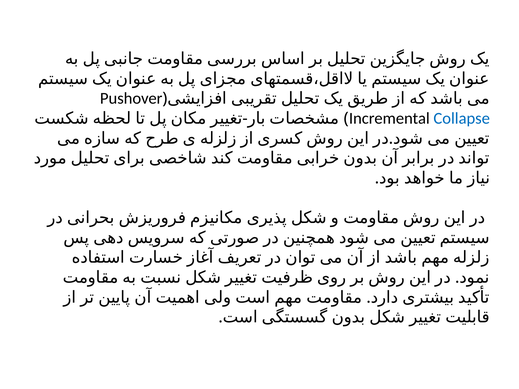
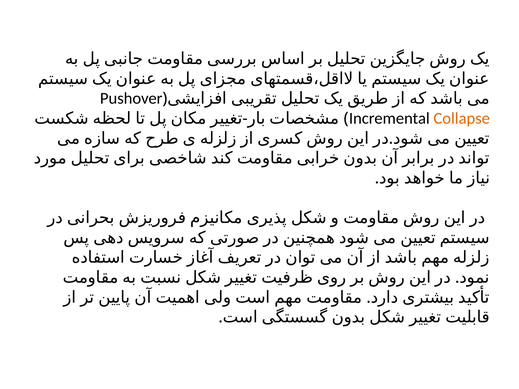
Collapse colour: blue -> orange (462, 118)
